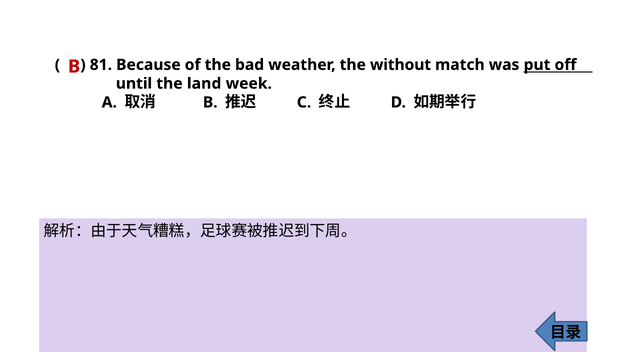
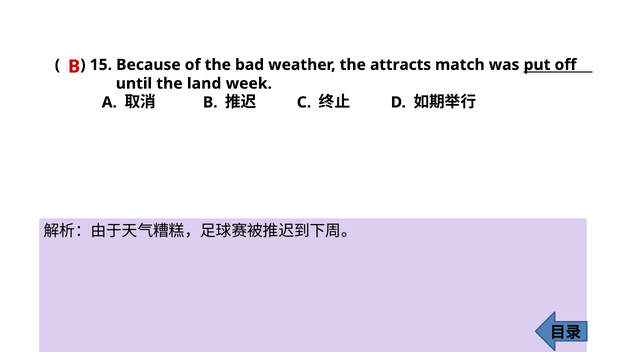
81: 81 -> 15 (101, 65)
without: without -> attracts (401, 65)
